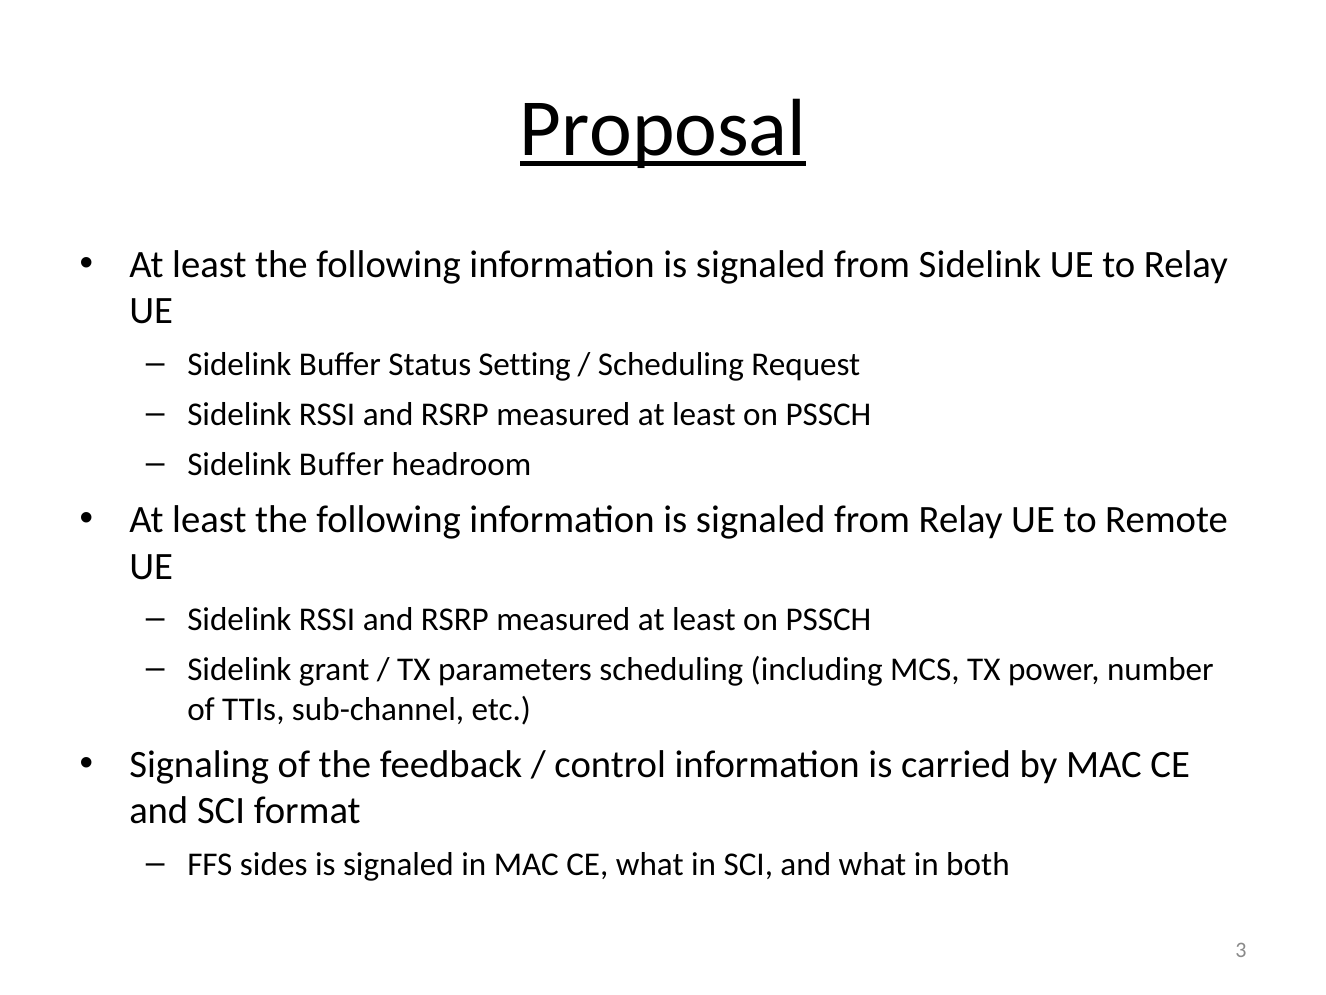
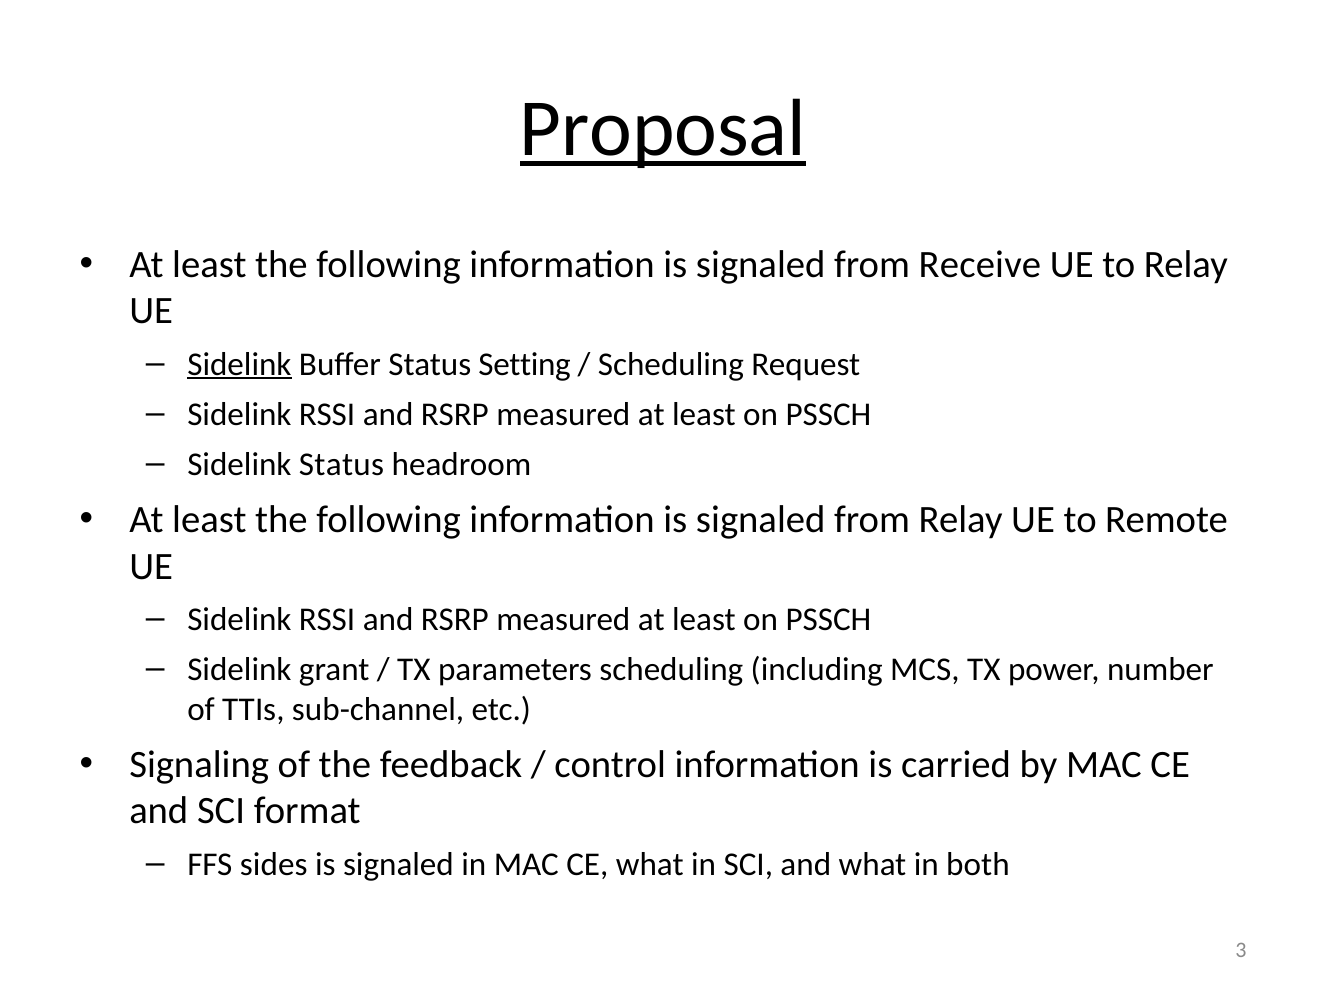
from Sidelink: Sidelink -> Receive (980, 265)
Sidelink underline: none -> present (239, 364)
Buffer: Buffer -> Status (342, 464)
